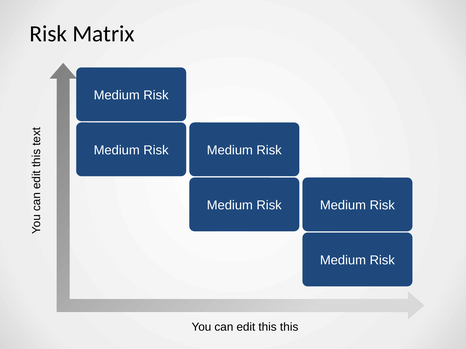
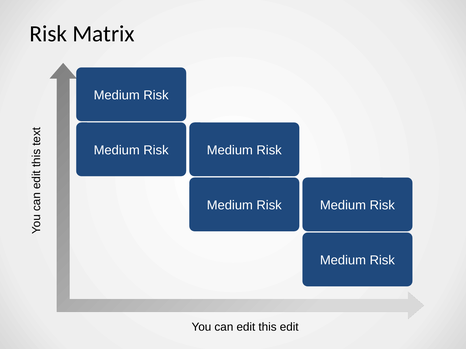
this this: this -> edit (289, 327)
